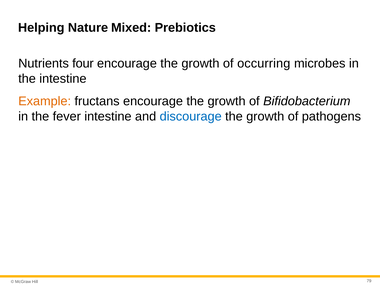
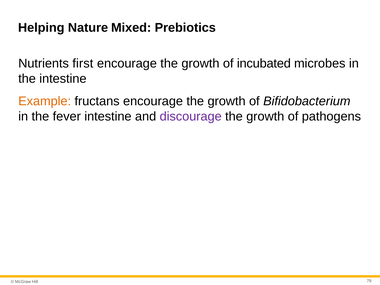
four: four -> first (83, 63)
occurring: occurring -> incubated (264, 63)
discourage colour: blue -> purple (191, 116)
